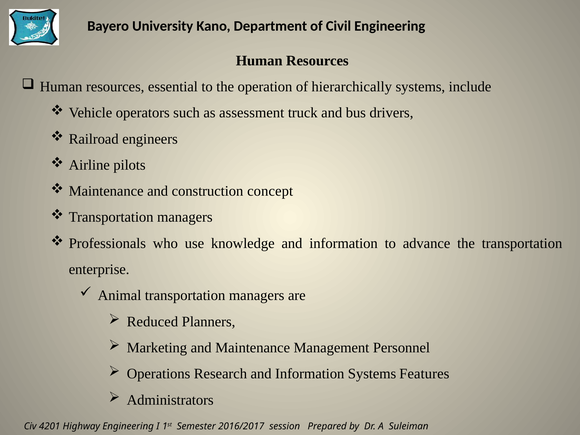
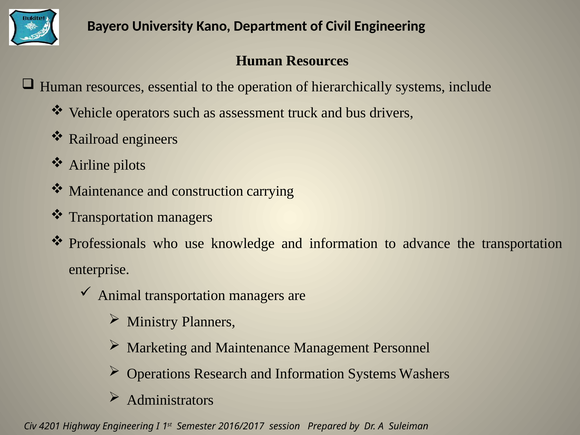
concept: concept -> carrying (270, 191)
Reduced: Reduced -> Ministry (152, 322)
Features: Features -> Washers (424, 374)
